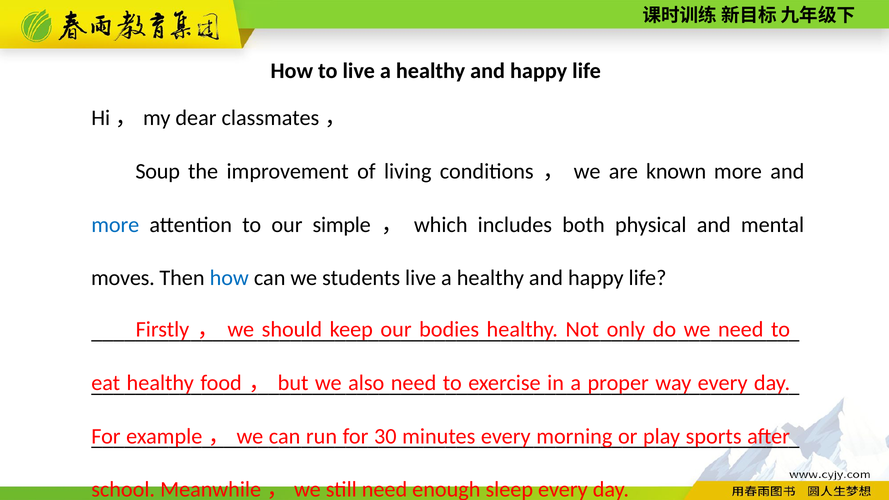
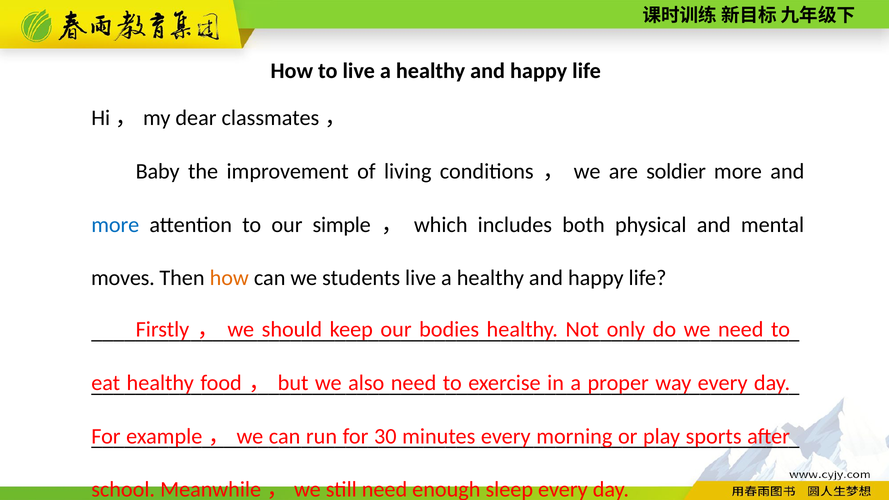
Soup: Soup -> Baby (158, 171)
known: known -> soldier (676, 171)
how colour: blue -> orange (229, 278)
